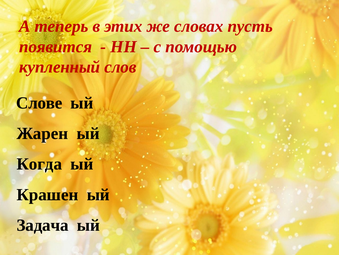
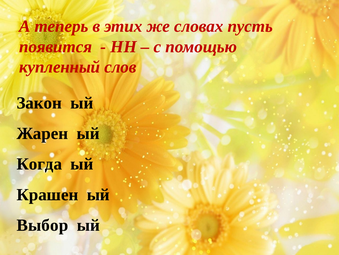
Слове: Слове -> Закон (39, 103)
Задача: Задача -> Выбор (42, 225)
